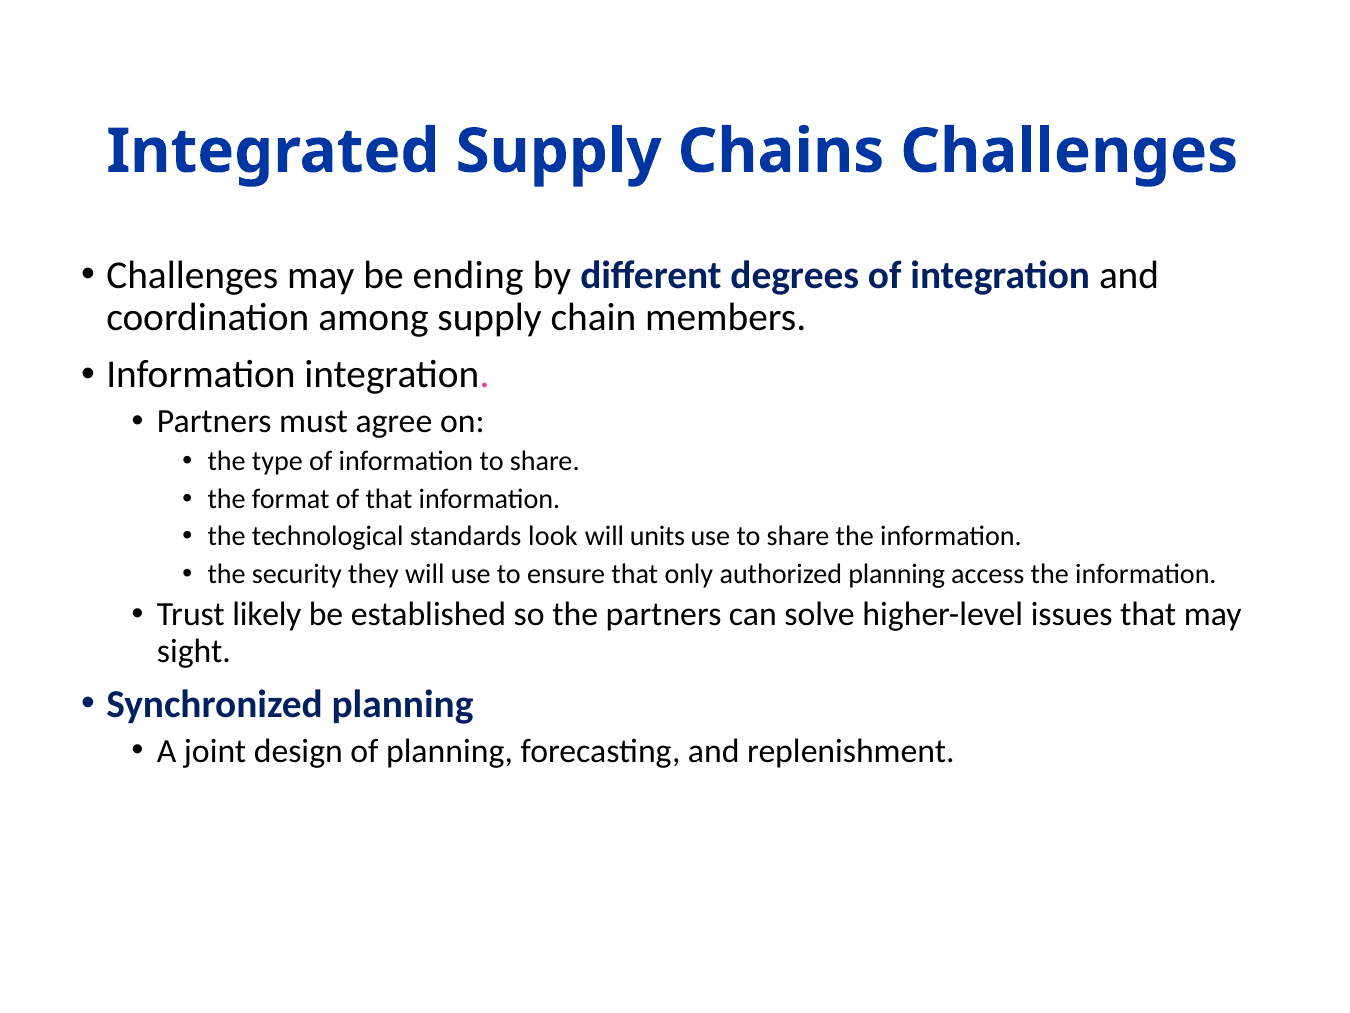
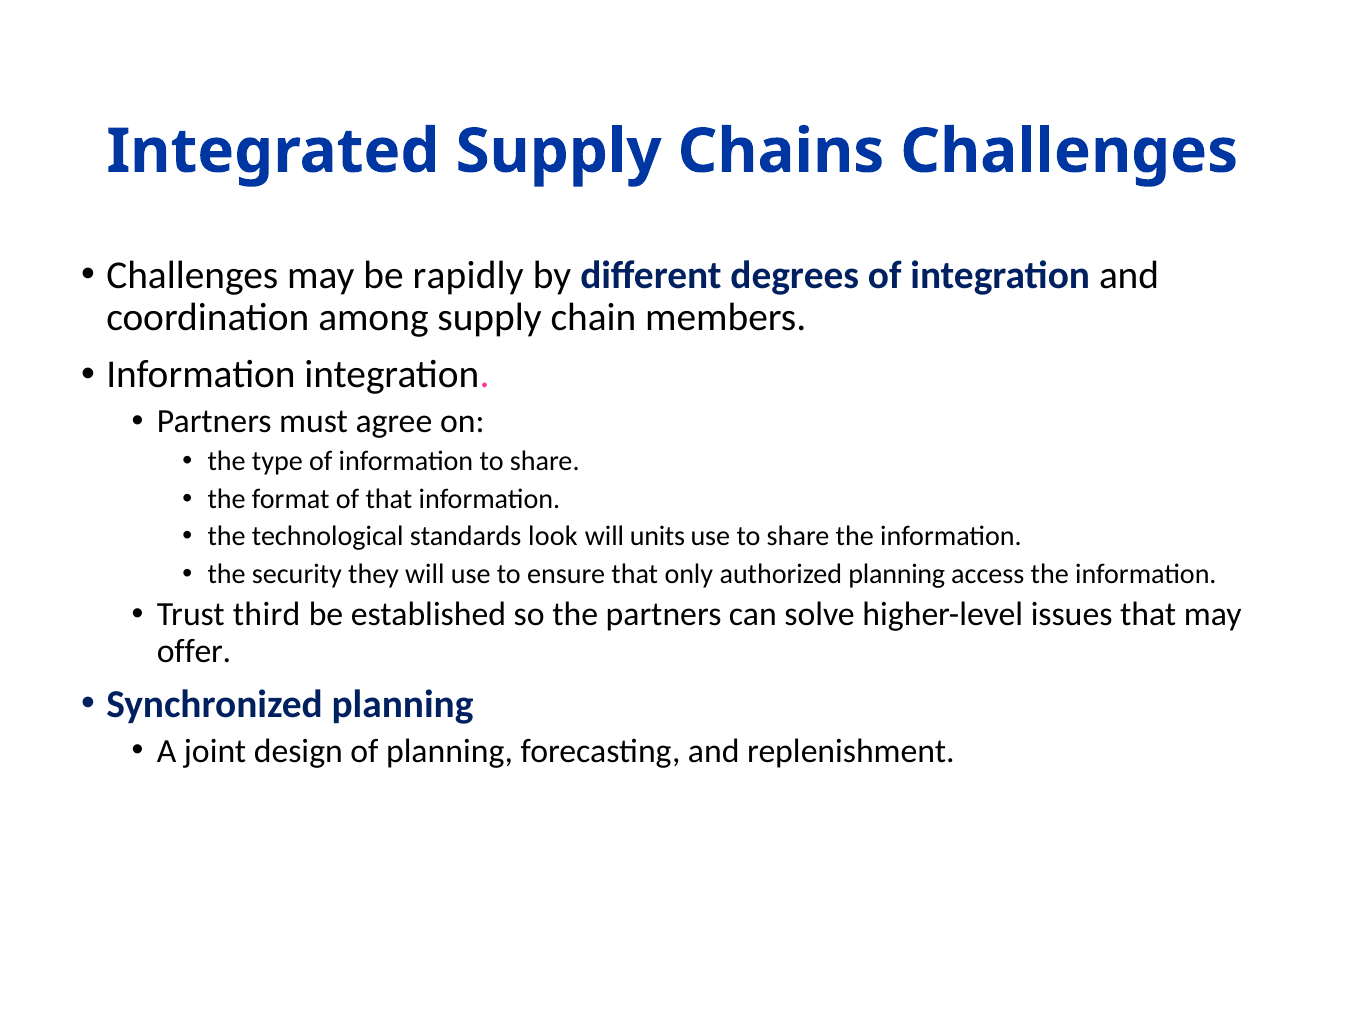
ending: ending -> rapidly (468, 275)
likely: likely -> third (267, 614)
sight: sight -> offer (194, 651)
